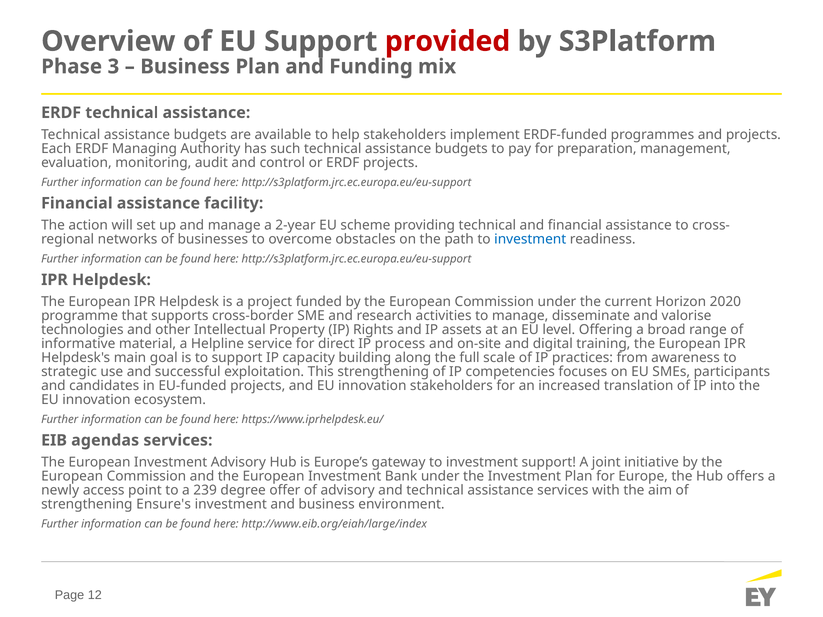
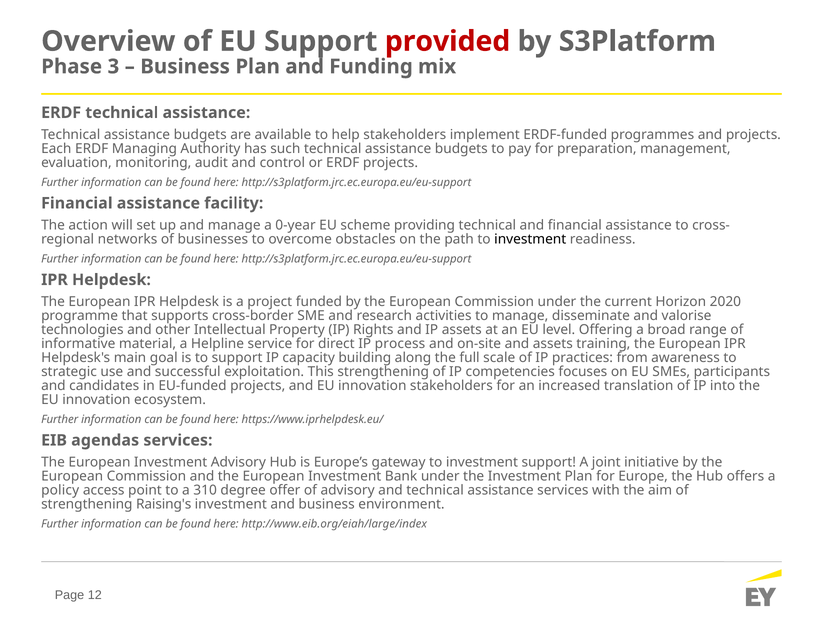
2-year: 2-year -> 0-year (296, 225)
investment colour: blue -> black (530, 239)
and digital: digital -> assets (553, 344)
newly: newly -> policy (60, 491)
239: 239 -> 310 (205, 491)
Ensure's: Ensure's -> Raising's (164, 505)
